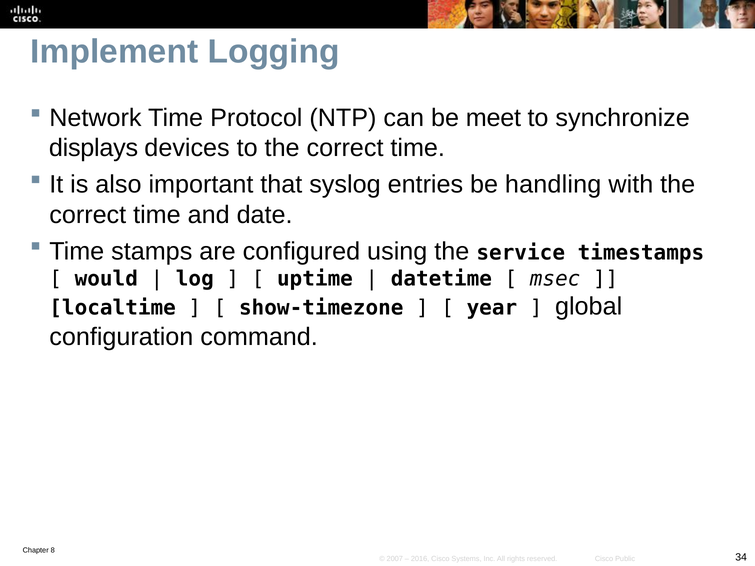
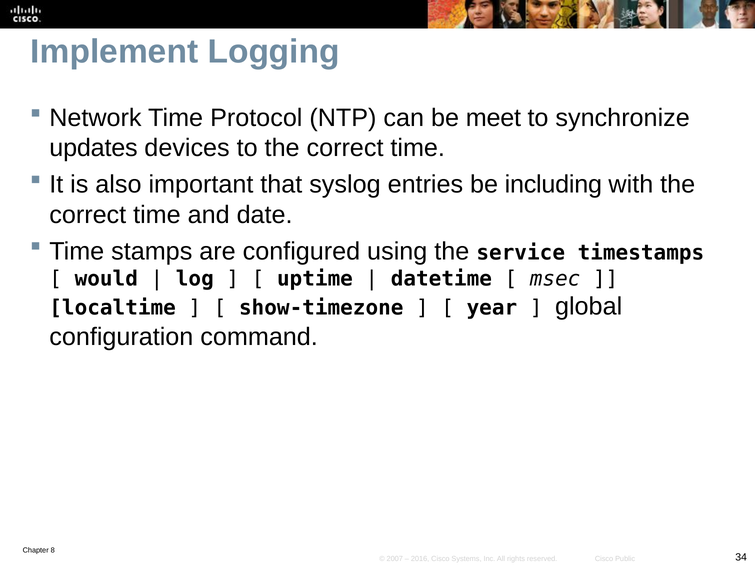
displays: displays -> updates (94, 148)
handling: handling -> including (553, 185)
